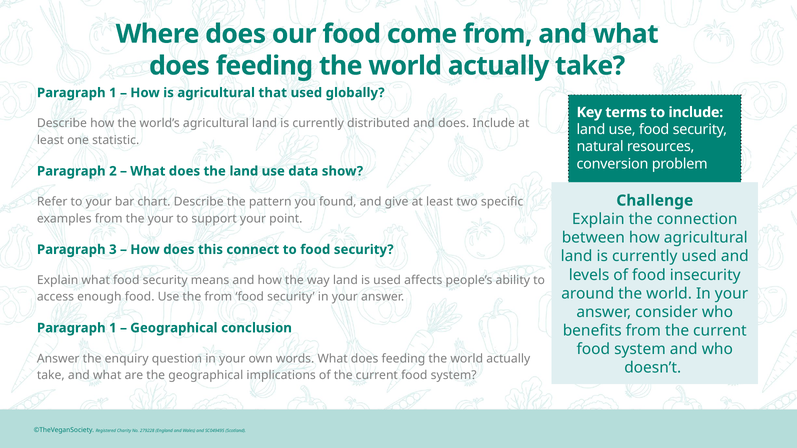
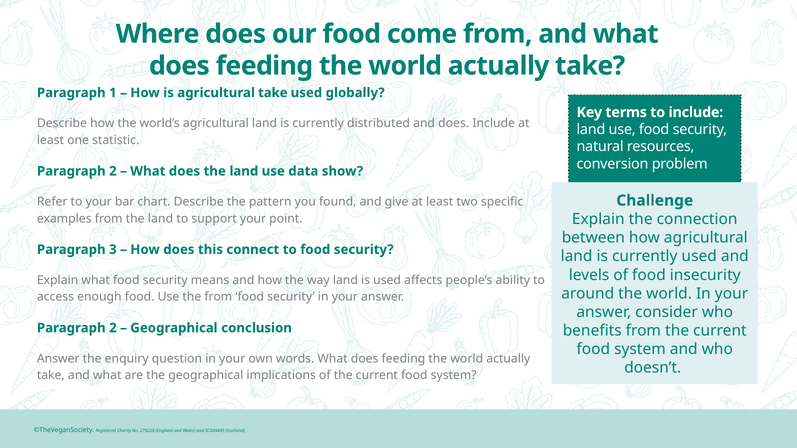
agricultural that: that -> take (273, 93)
from the your: your -> land (160, 219)
1: 1 -> 2 (113, 328)
